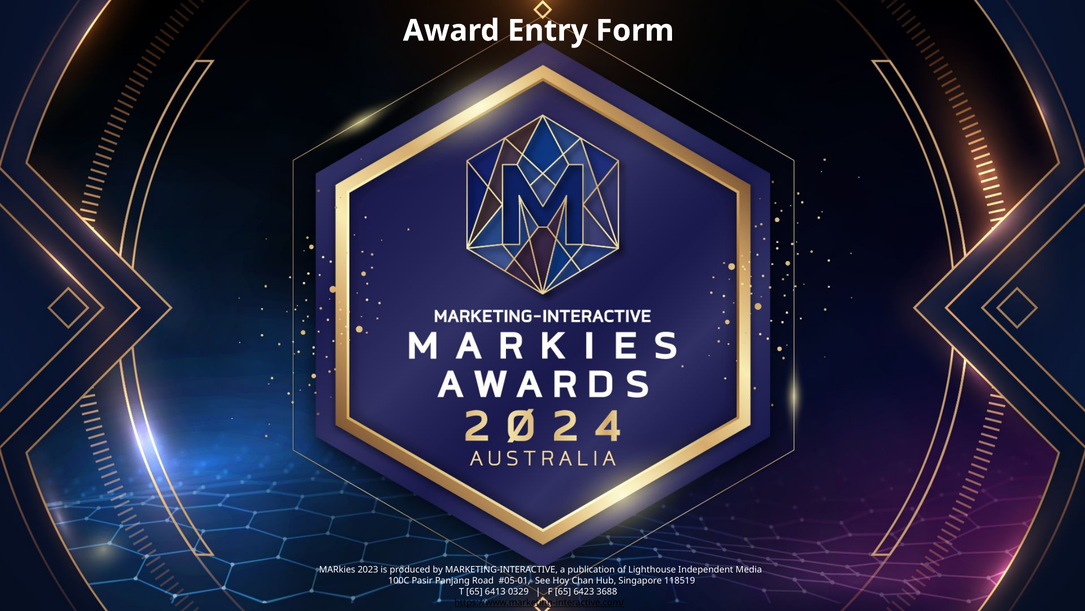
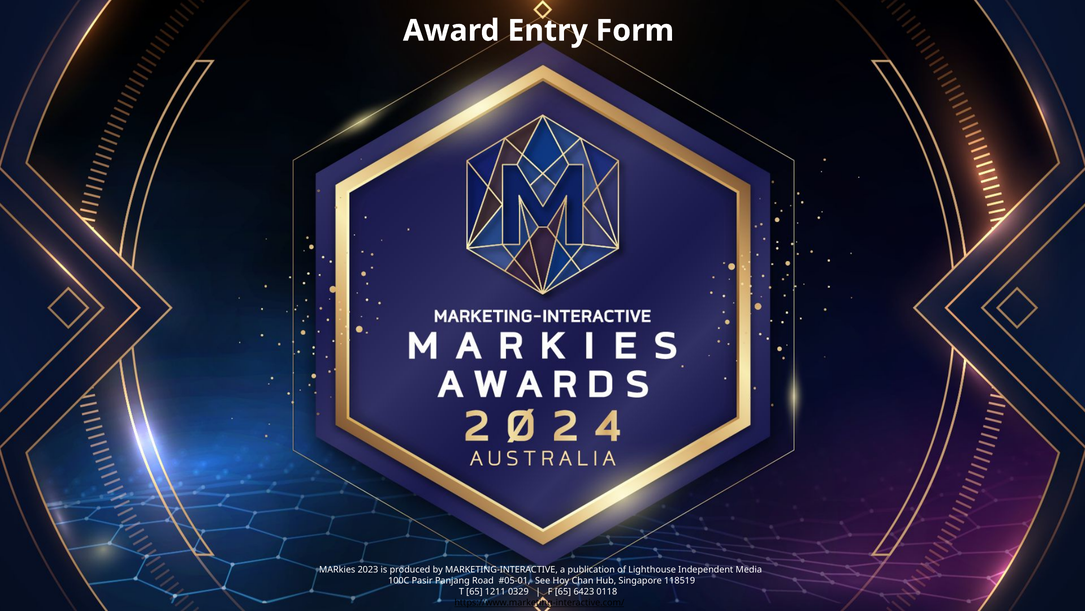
6413: 6413 -> 1211 (495, 591)
3688: 3688 -> 0118 (607, 591)
